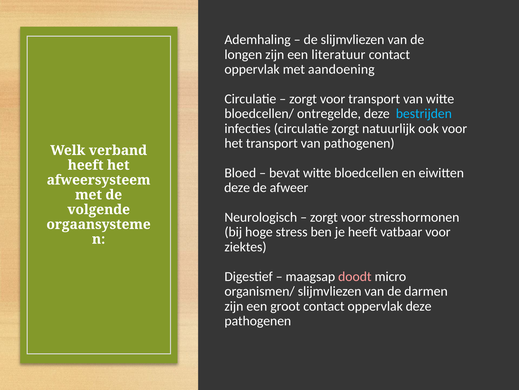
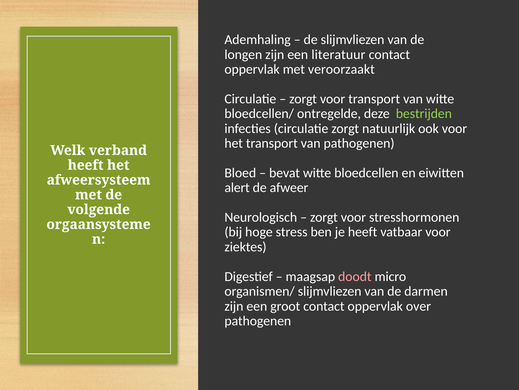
aandoening: aandoening -> veroorzaakt (341, 69)
bestrijden colour: light blue -> light green (424, 114)
deze: deze -> alert (237, 187)
oppervlak deze: deze -> over (418, 306)
